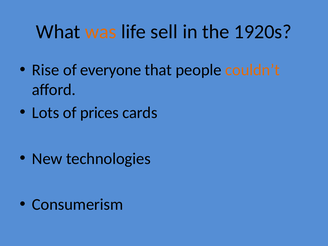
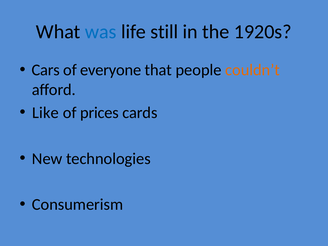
was colour: orange -> blue (101, 32)
sell: sell -> still (164, 32)
Rise: Rise -> Cars (46, 70)
Lots: Lots -> Like (45, 113)
